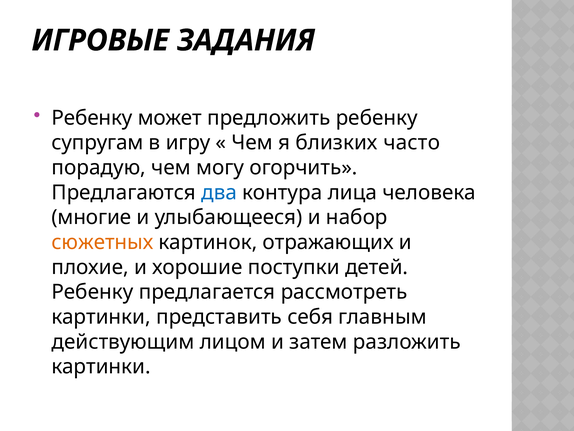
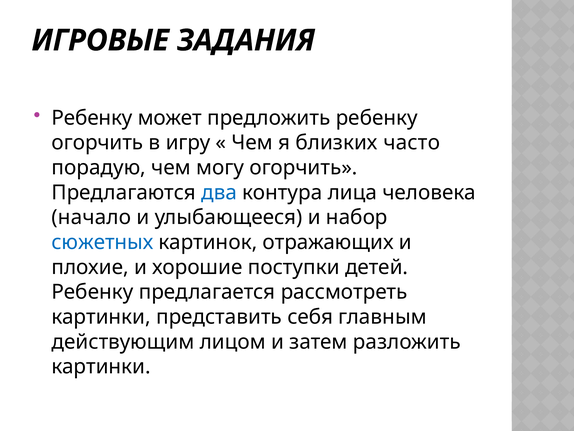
супругам: супругам -> огорчить (97, 143)
многие: многие -> начало (91, 217)
сюжетных colour: orange -> blue (102, 242)
